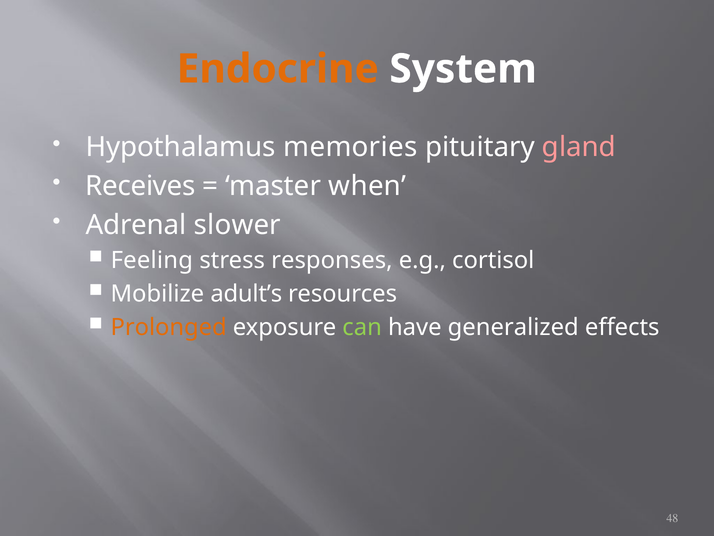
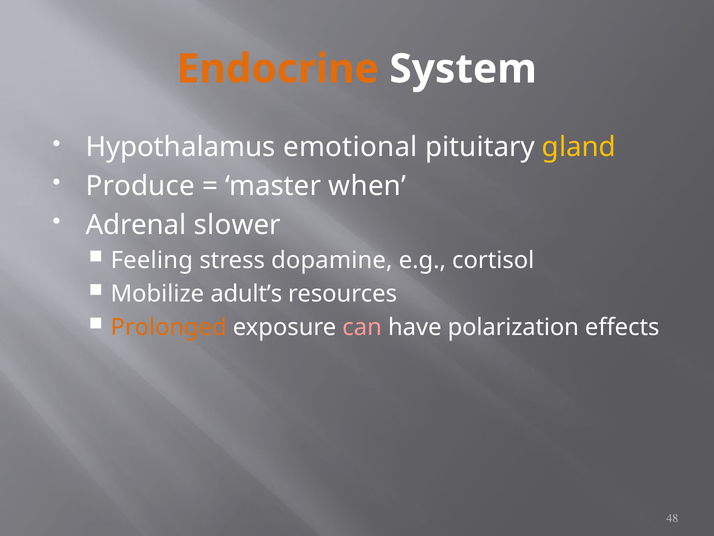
memories: memories -> emotional (350, 147)
gland colour: pink -> yellow (579, 147)
Receives: Receives -> Produce (140, 186)
responses: responses -> dopamine (332, 260)
can colour: light green -> pink (362, 327)
generalized: generalized -> polarization (513, 327)
